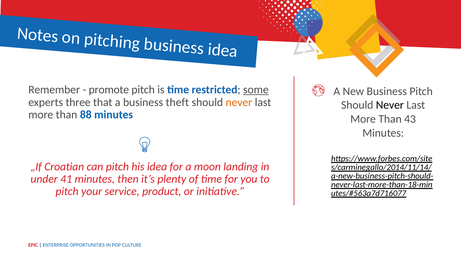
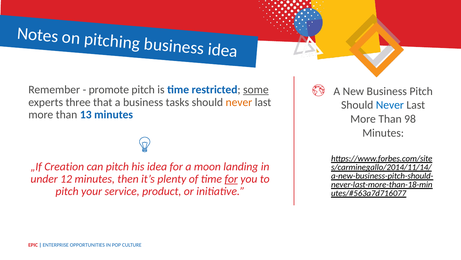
theft: theft -> tasks (177, 102)
Never colour: black -> blue (390, 105)
88: 88 -> 13 (86, 114)
43: 43 -> 98 (410, 119)
Croatian: Croatian -> Creation (64, 166)
41: 41 -> 12 (66, 179)
for underline: none -> present (231, 179)
